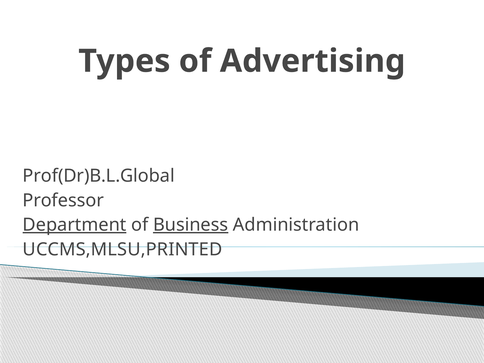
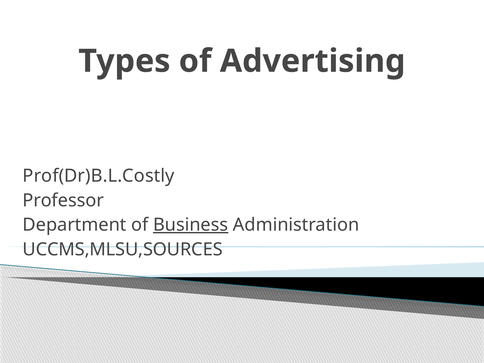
Prof(Dr)B.L.Global: Prof(Dr)B.L.Global -> Prof(Dr)B.L.Costly (99, 176)
Department underline: present -> none (75, 225)
UCCMS,MLSU,PRINTED: UCCMS,MLSU,PRINTED -> UCCMS,MLSU,SOURCES (123, 249)
